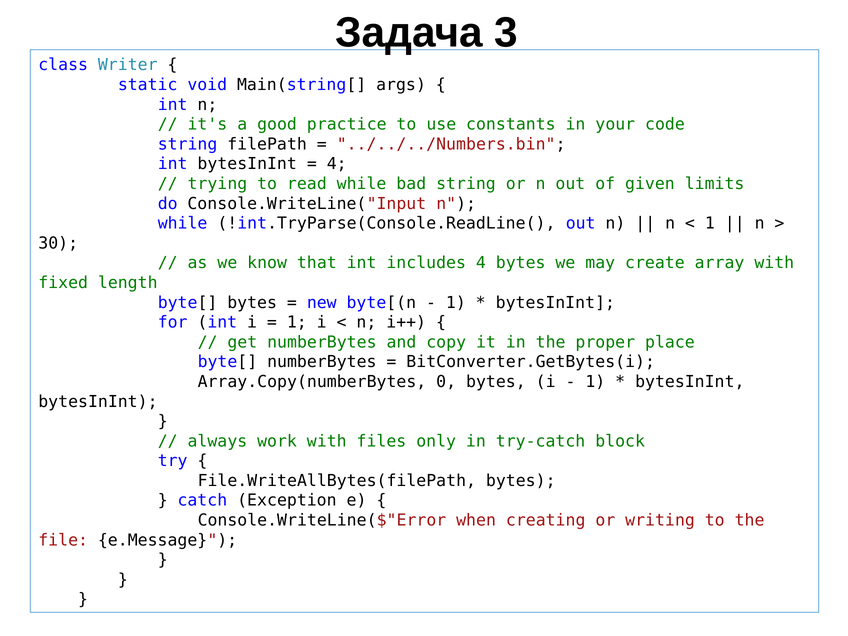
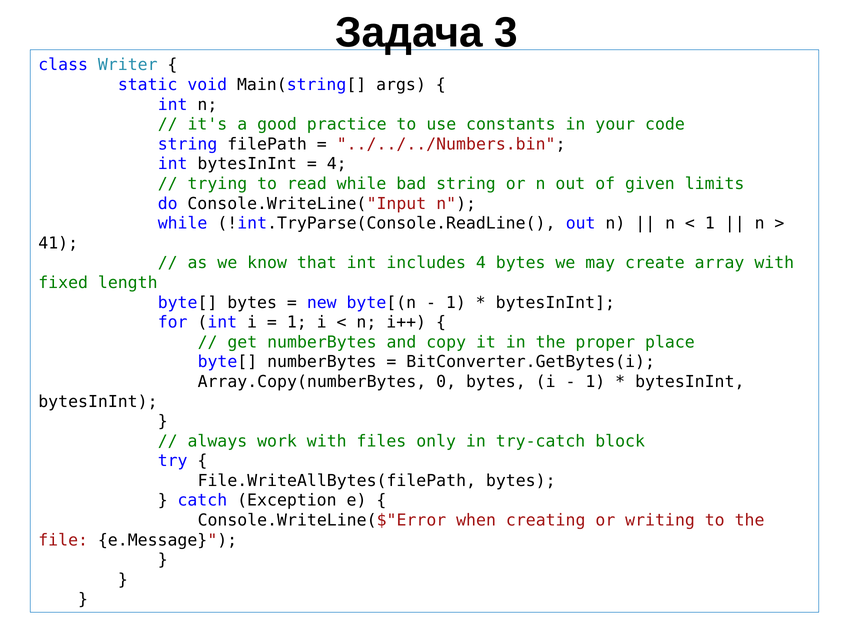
30: 30 -> 41 (58, 243)
